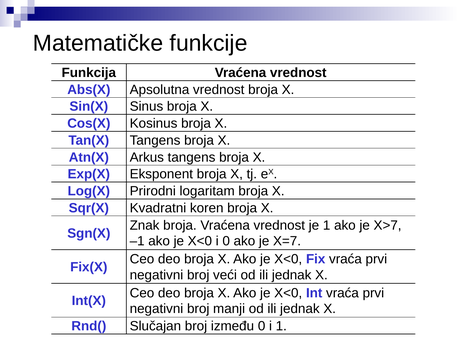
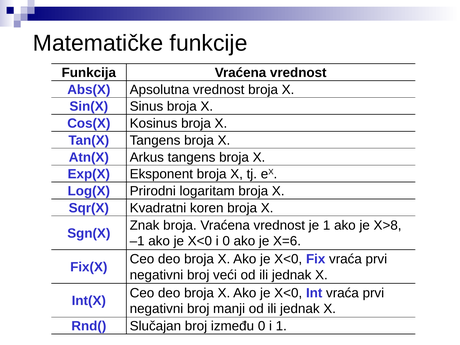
X>7: X>7 -> X>8 (388, 225)
X=7: X=7 -> X=6 (287, 241)
